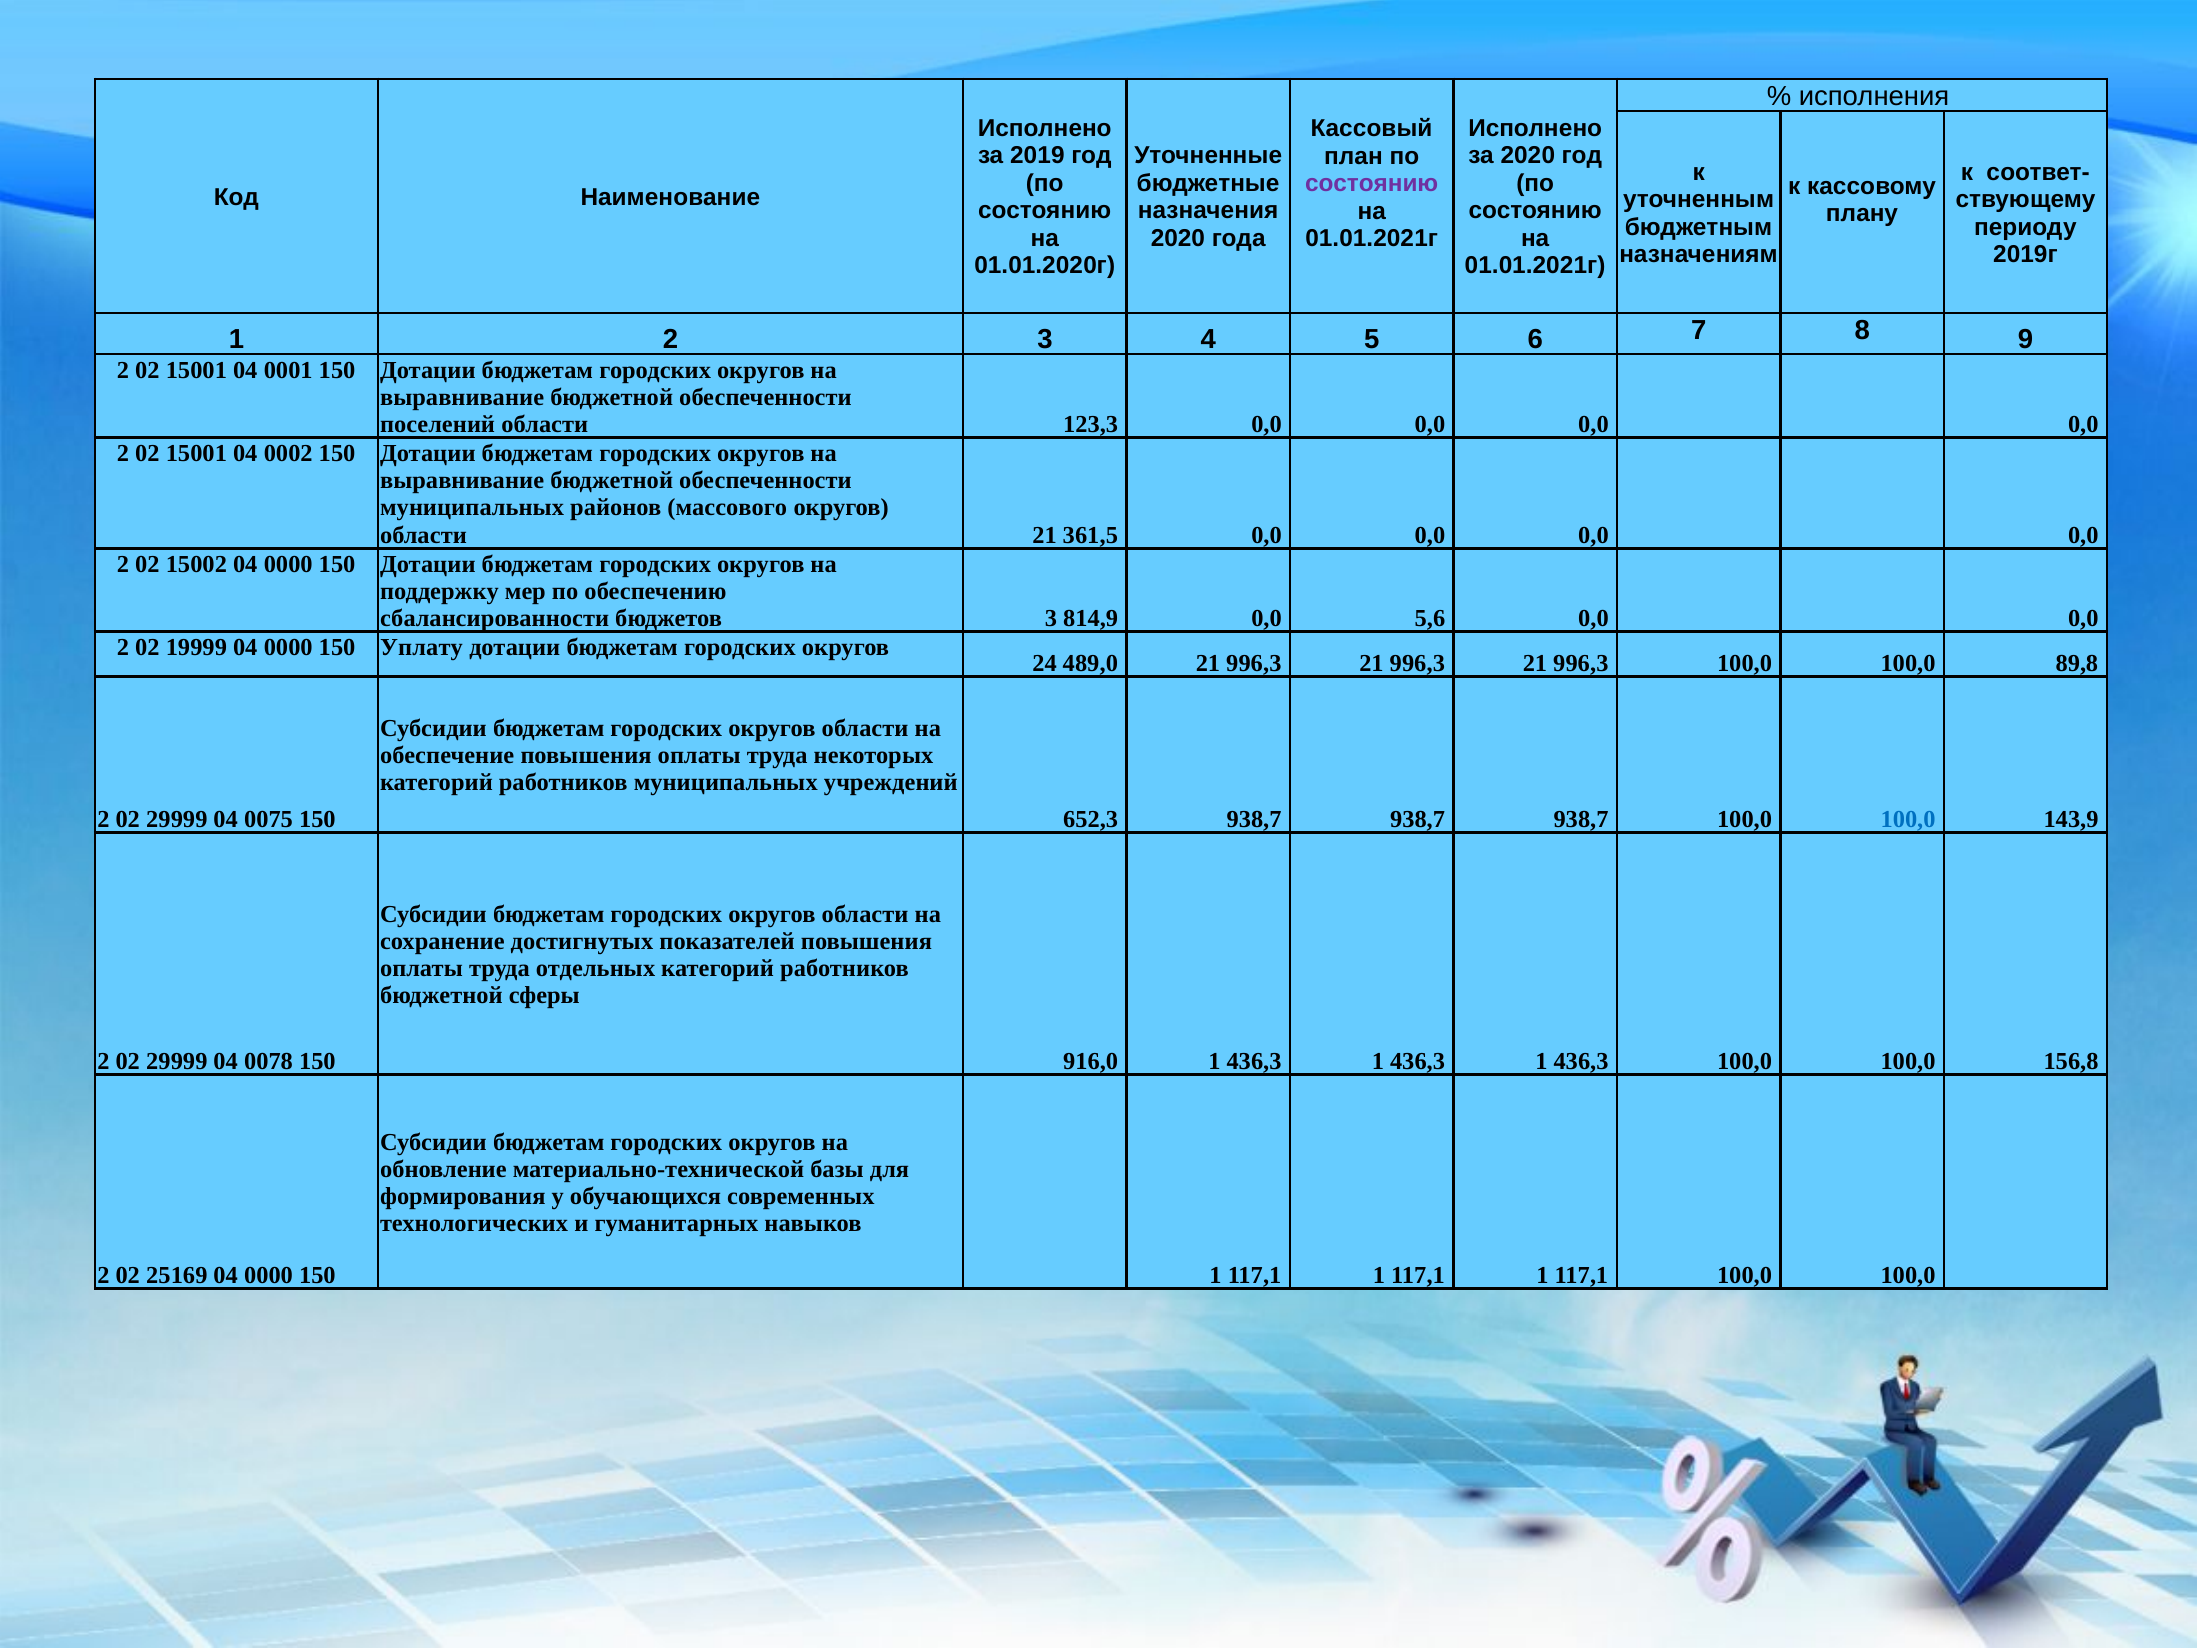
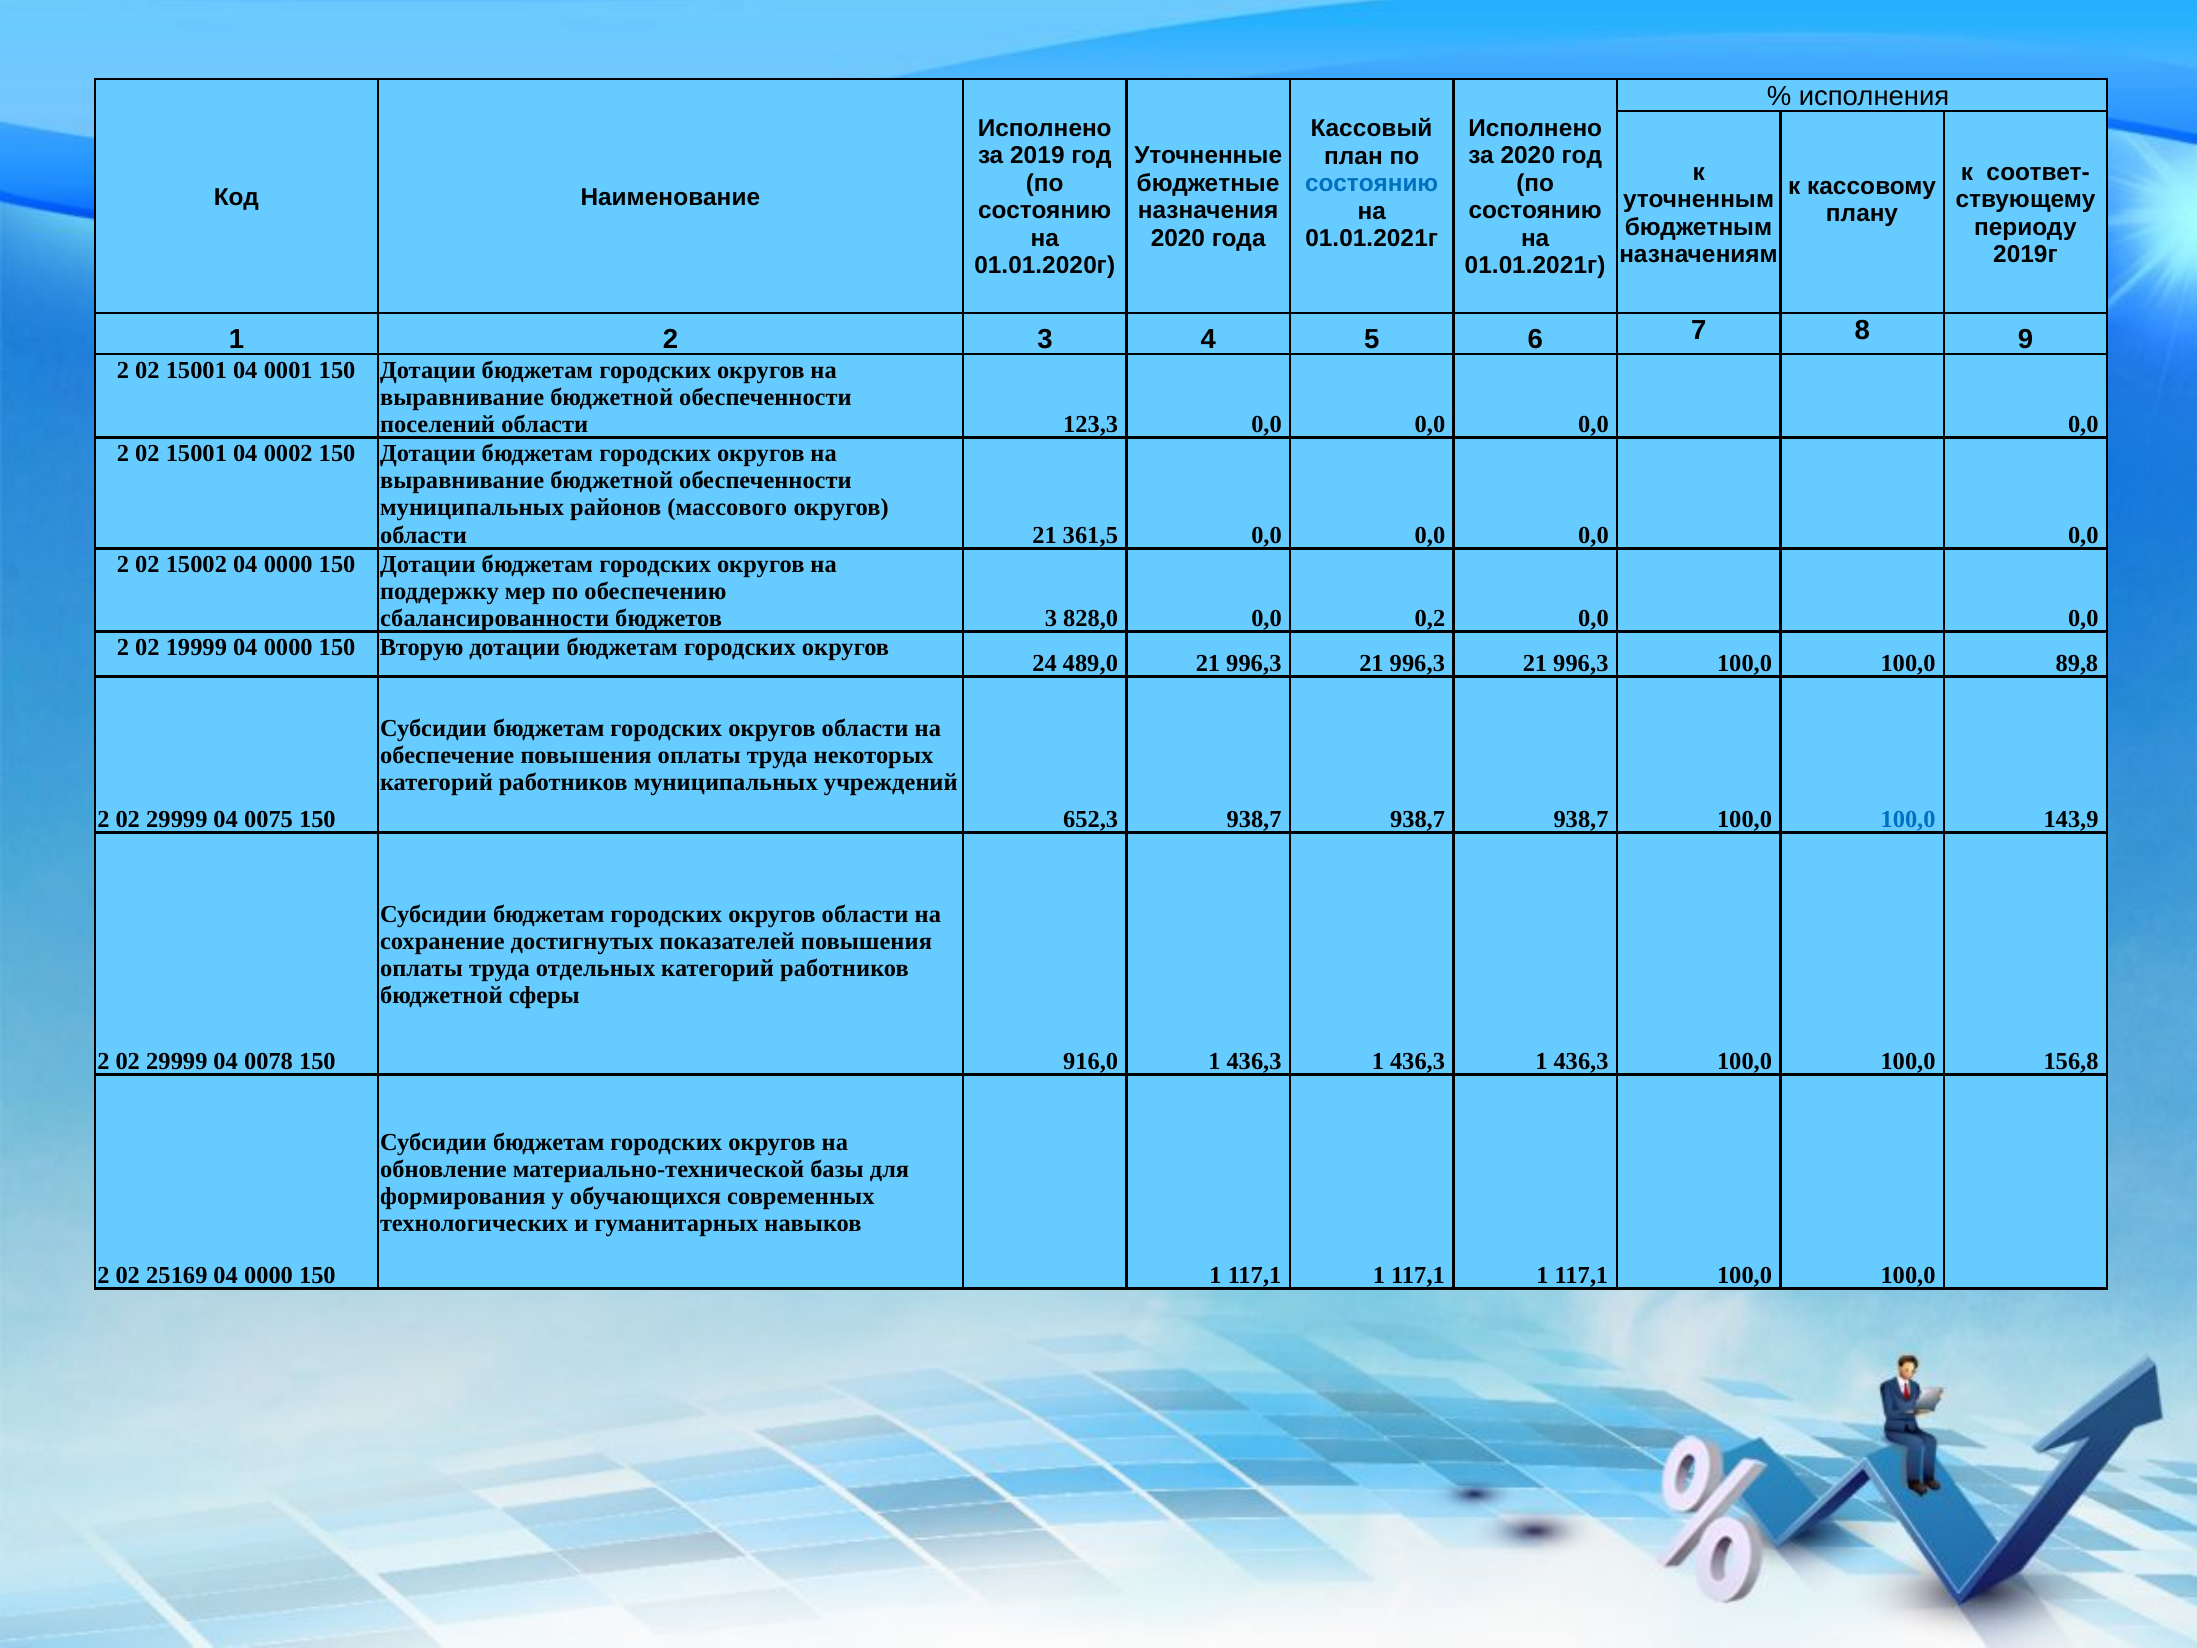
состоянию colour: purple -> blue (1372, 184)
814,9: 814,9 -> 828,0 (1091, 619)
5,6: 5,6 -> 0,2 (1430, 619)
Уплату: Уплату -> Вторую (422, 648)
